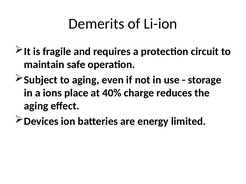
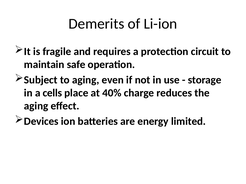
ions: ions -> cells (52, 93)
